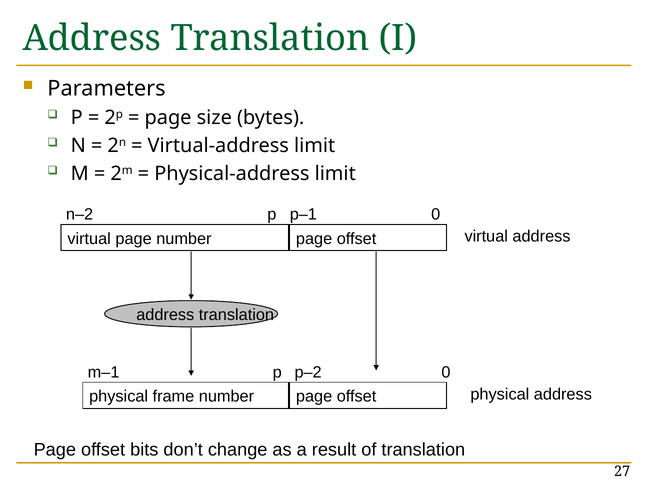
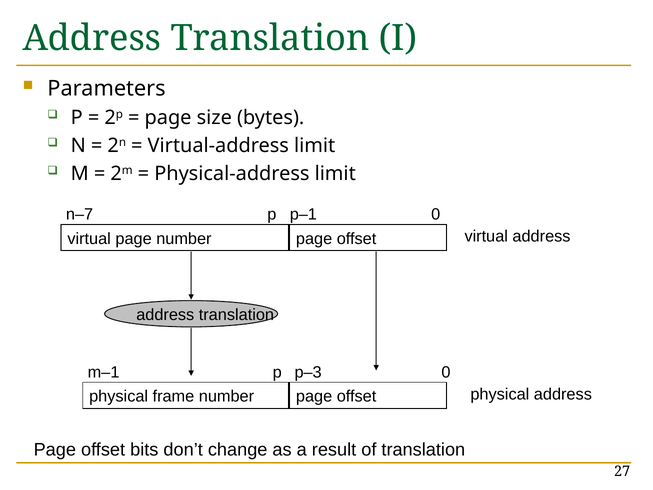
n–2: n–2 -> n–7 (80, 214)
p–2: p–2 -> p–3 (308, 372)
